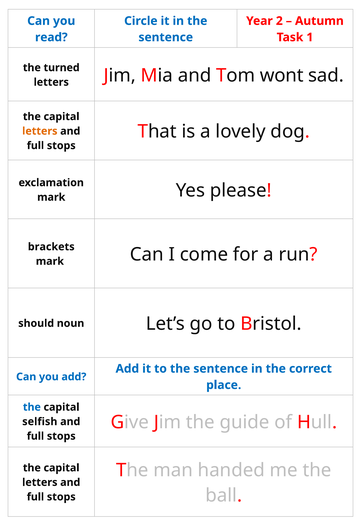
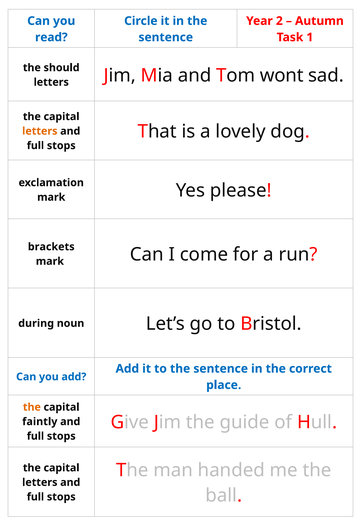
turned: turned -> should (62, 68)
should: should -> during (36, 324)
the colour: blue -> orange (32, 407)
selfish: selfish -> faintly (40, 422)
